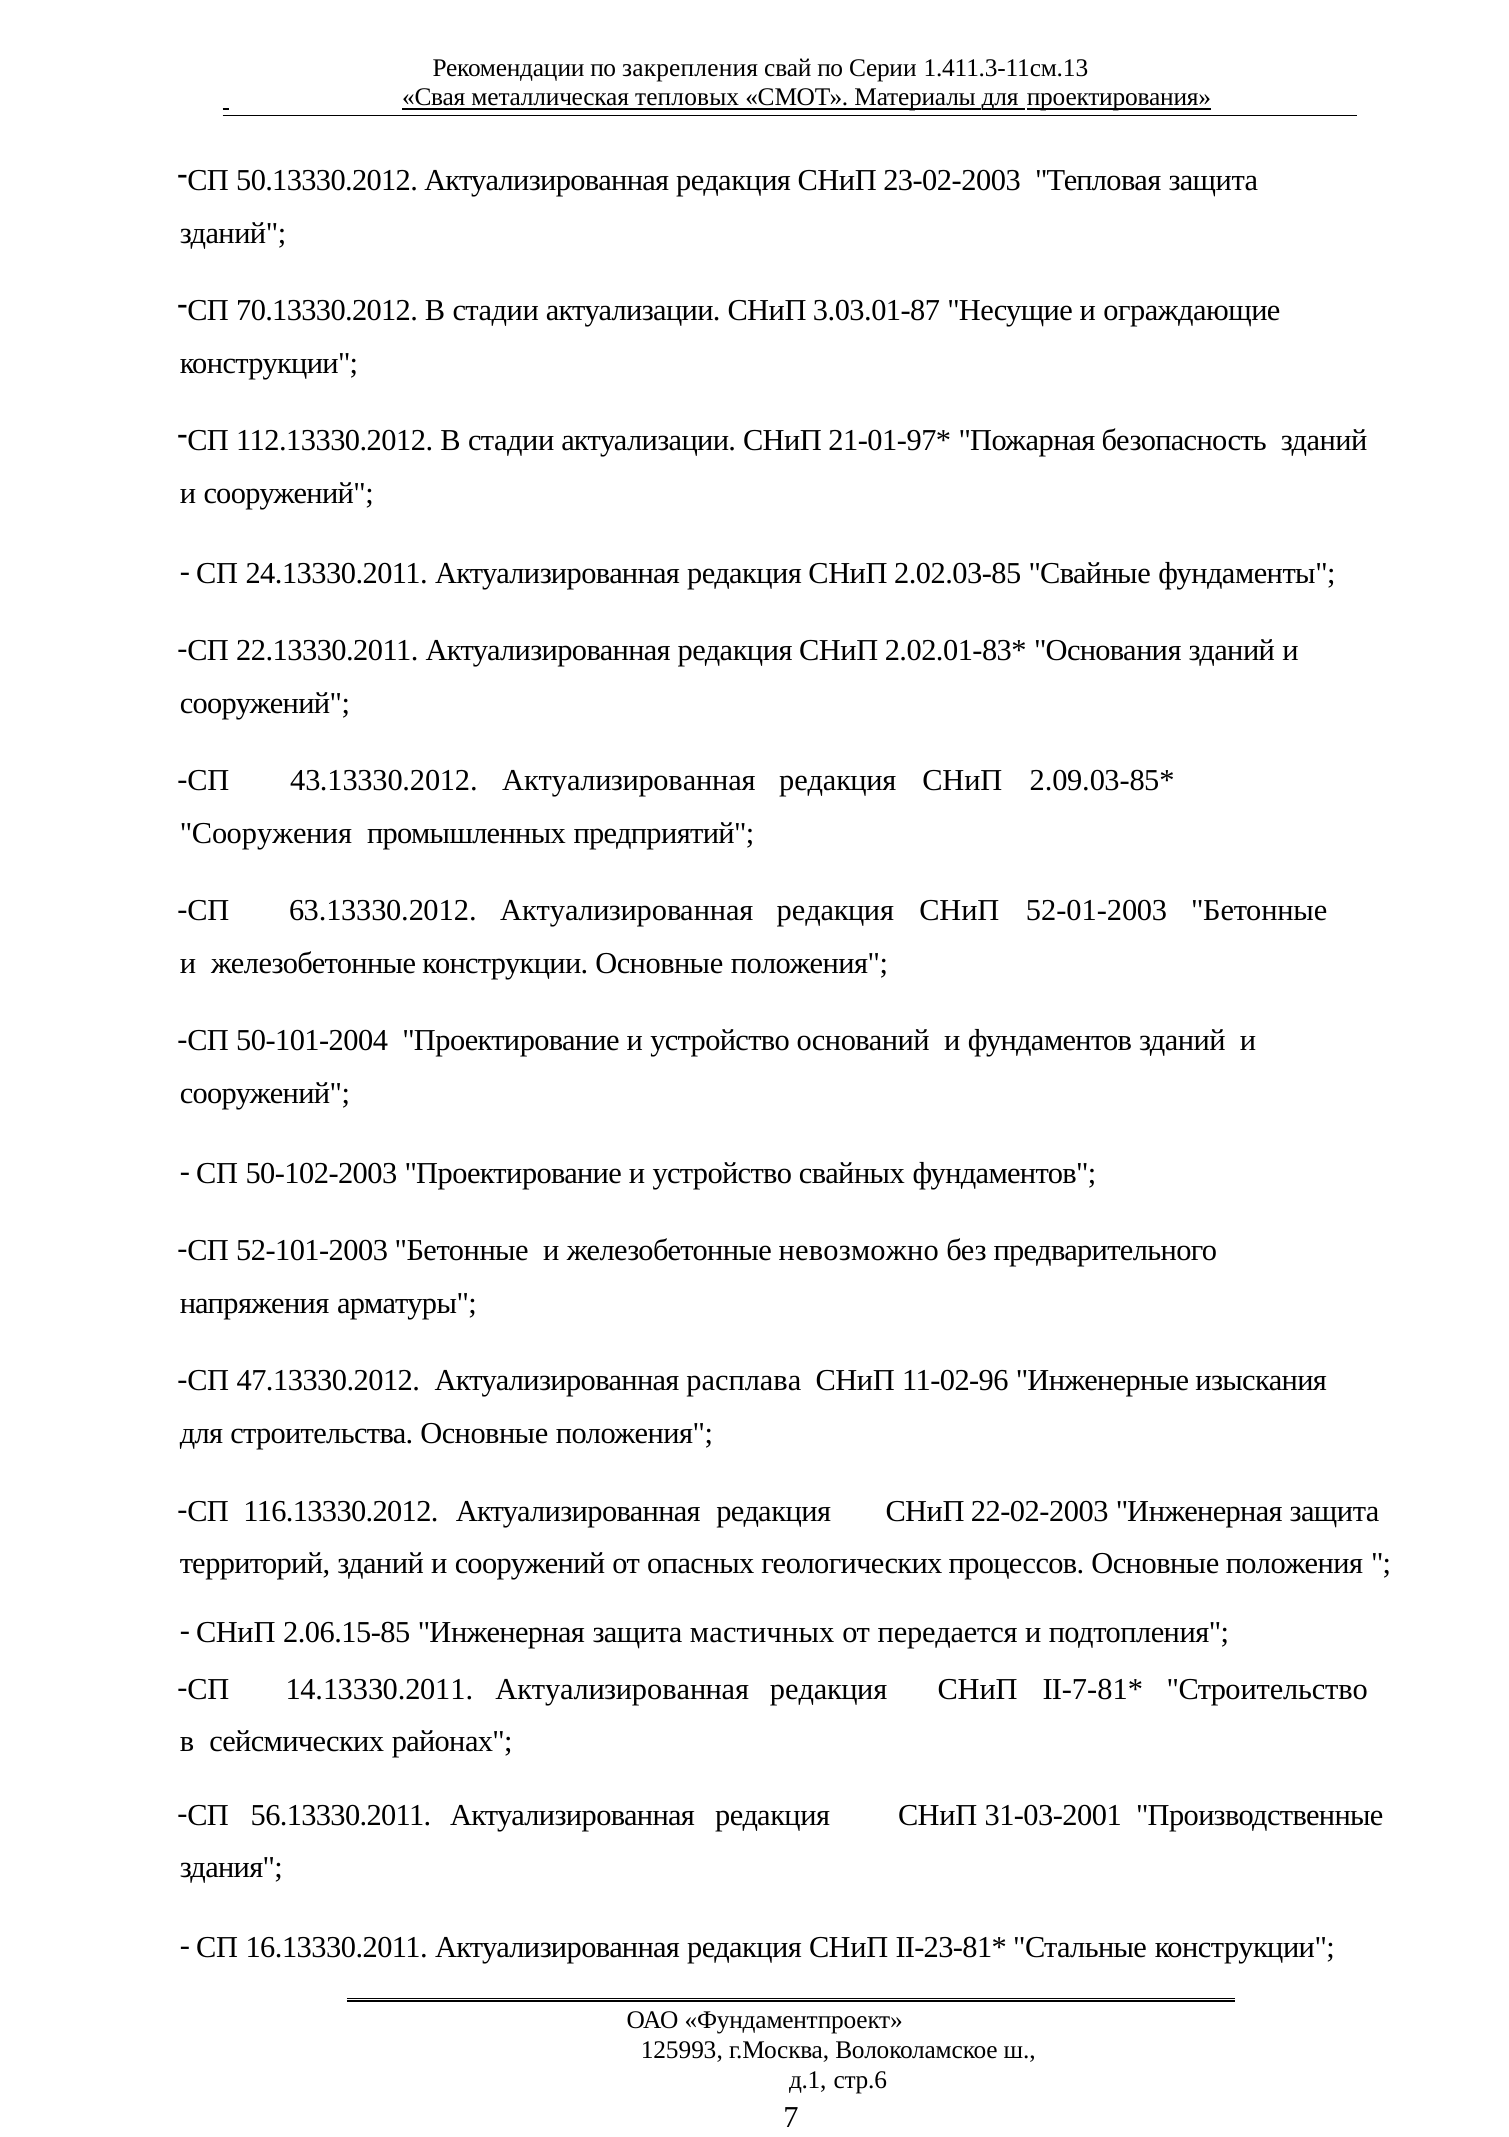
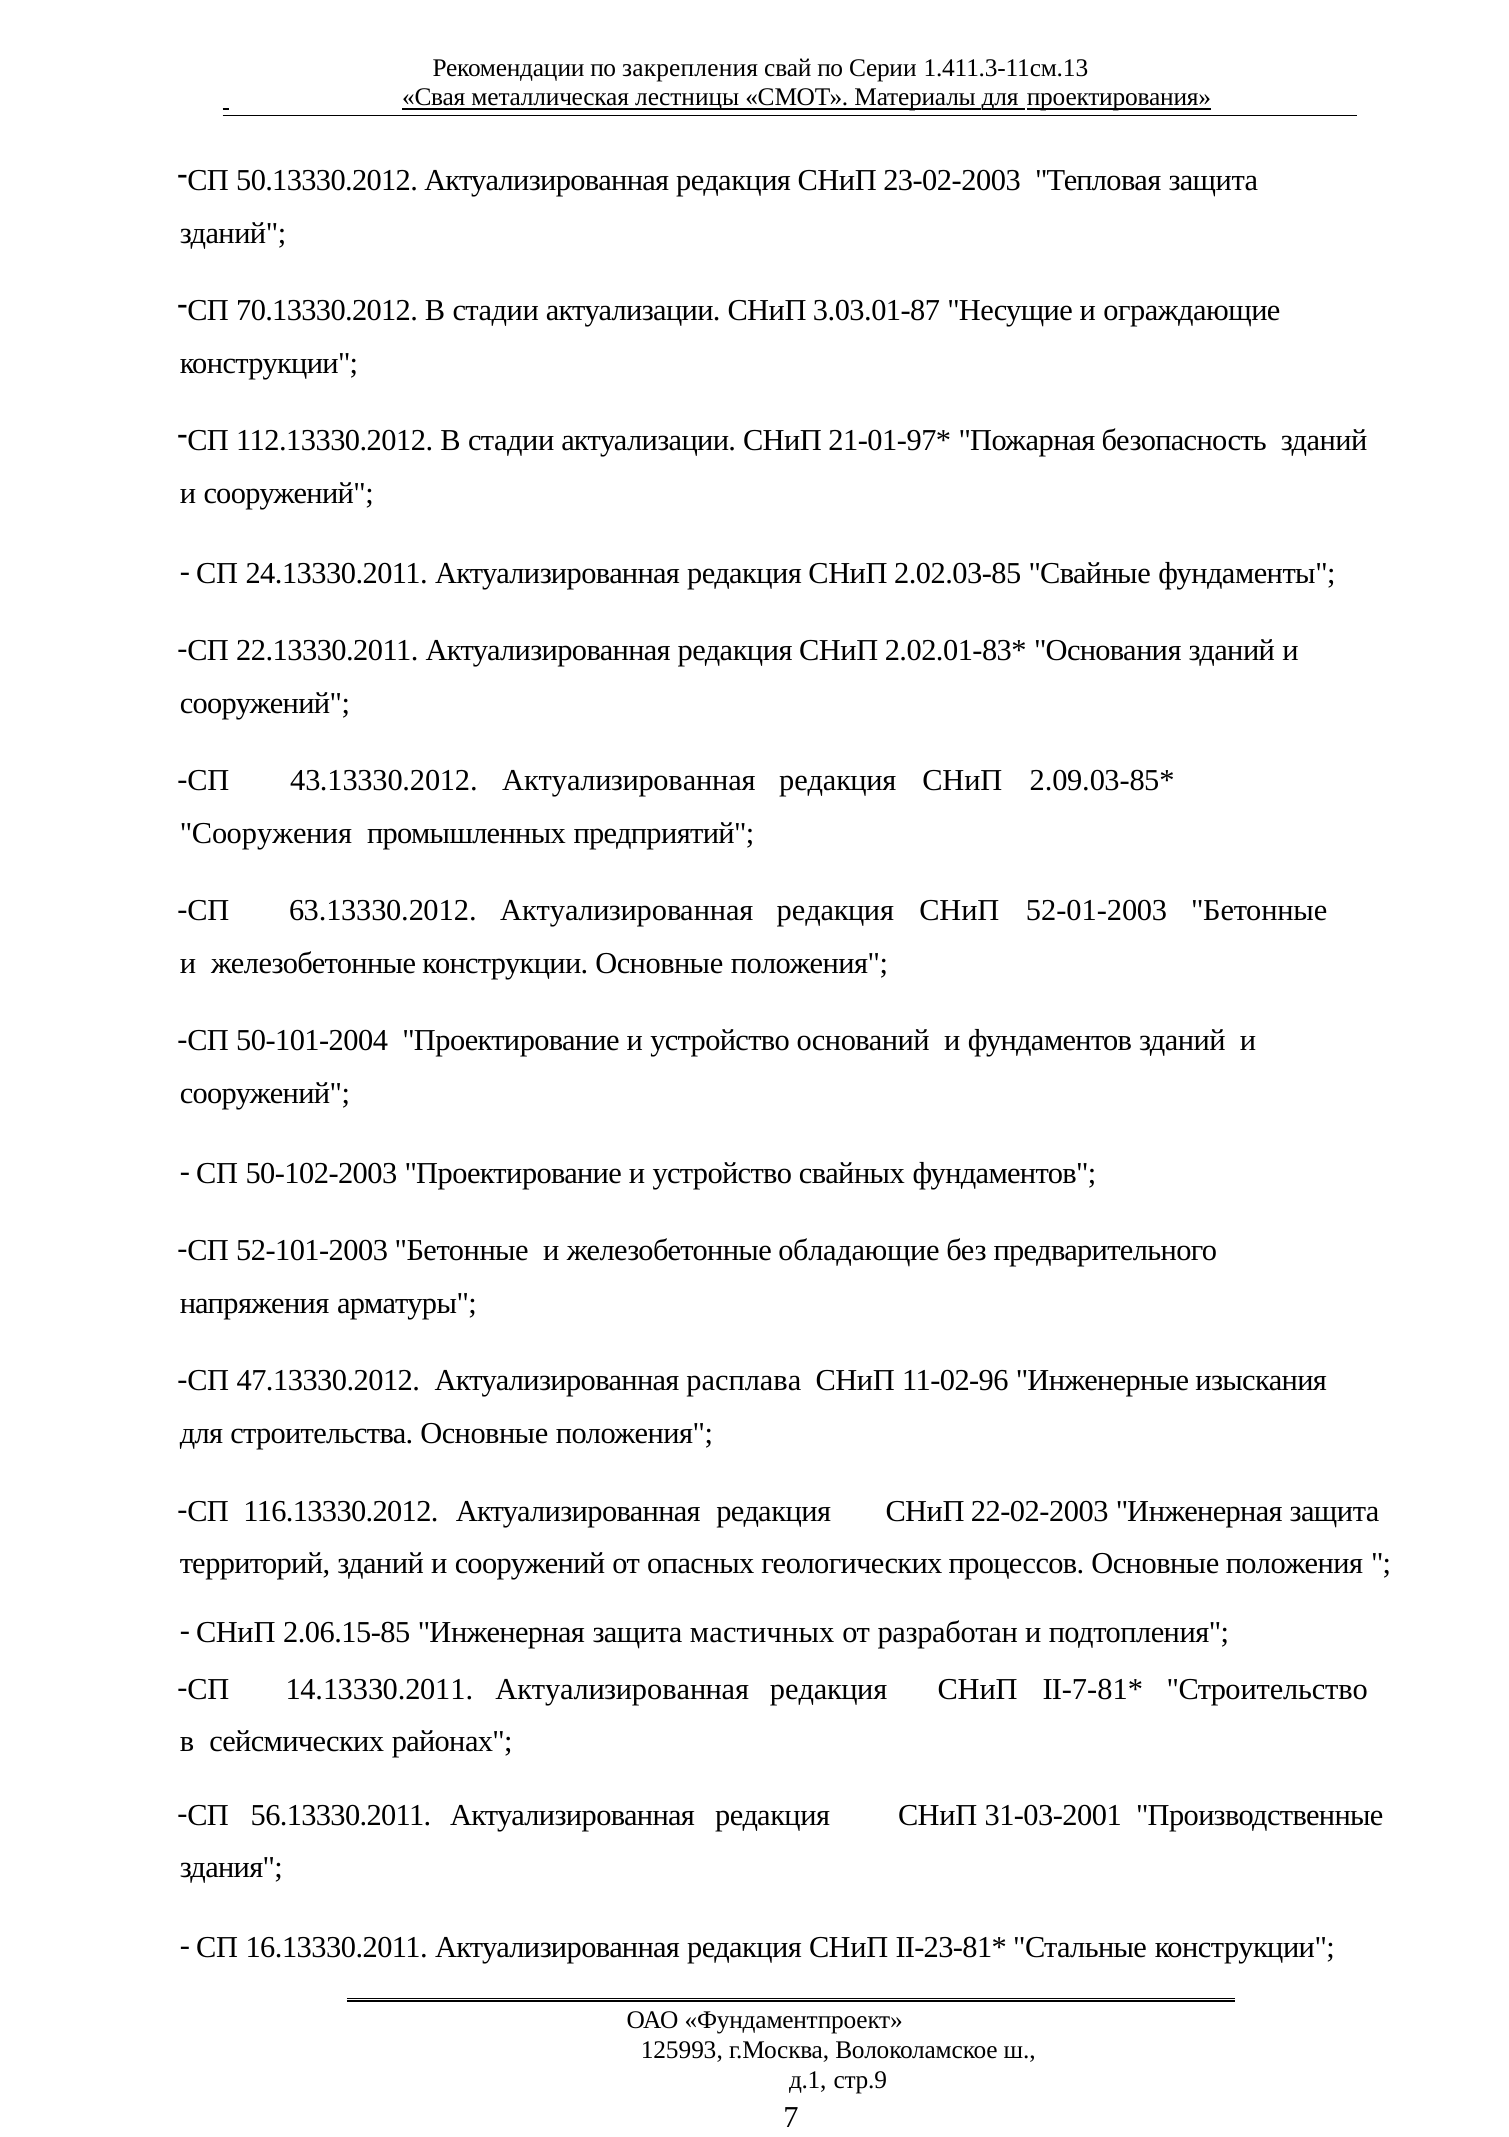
тепловых: тепловых -> лестницы (687, 97)
невозможно: невозможно -> обладающие (859, 1250)
передается: передается -> разработан (948, 1632)
стр.6: стр.6 -> стр.9 (860, 2080)
